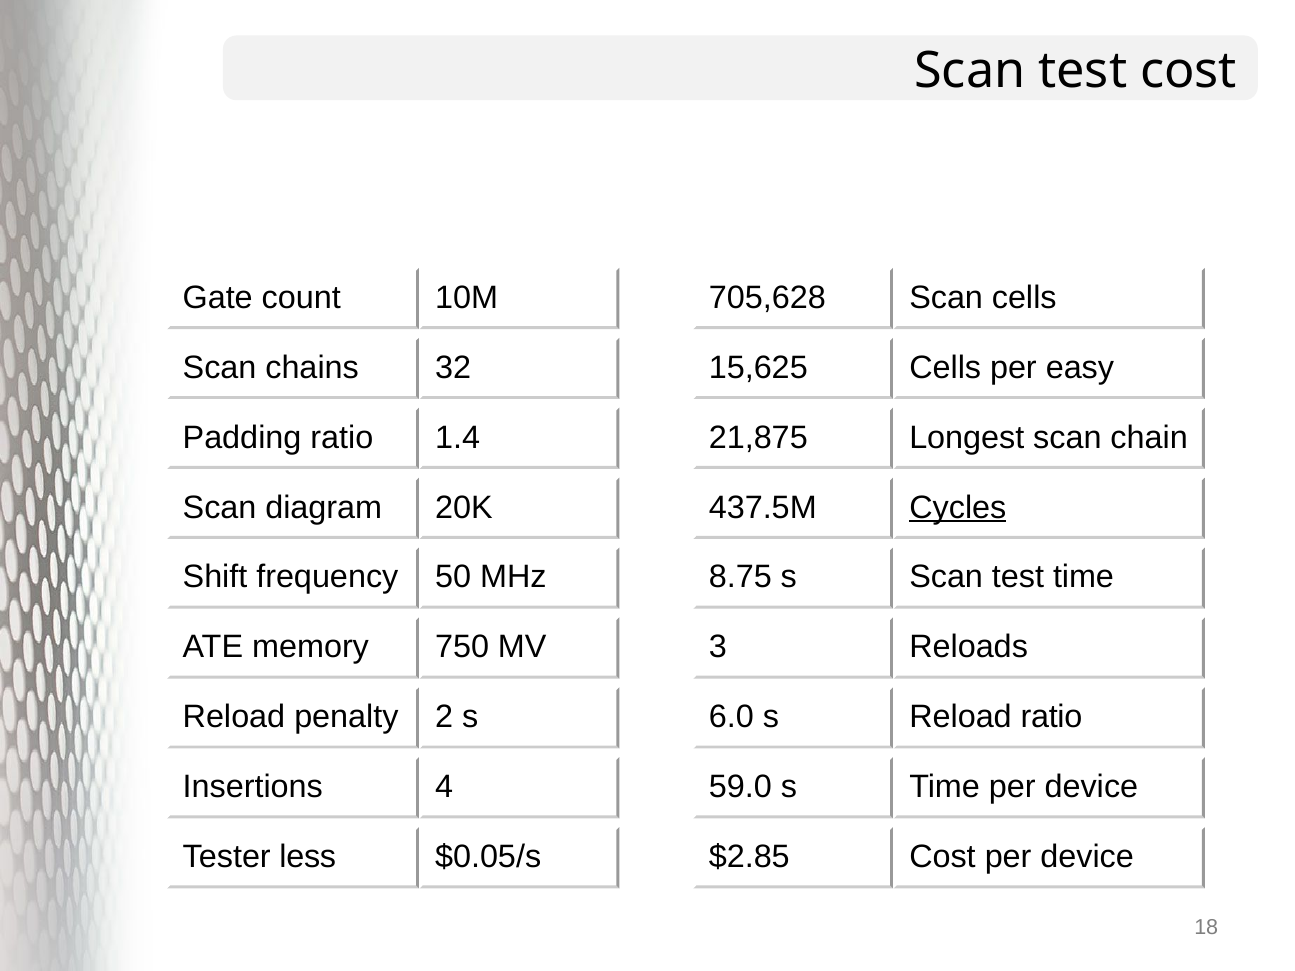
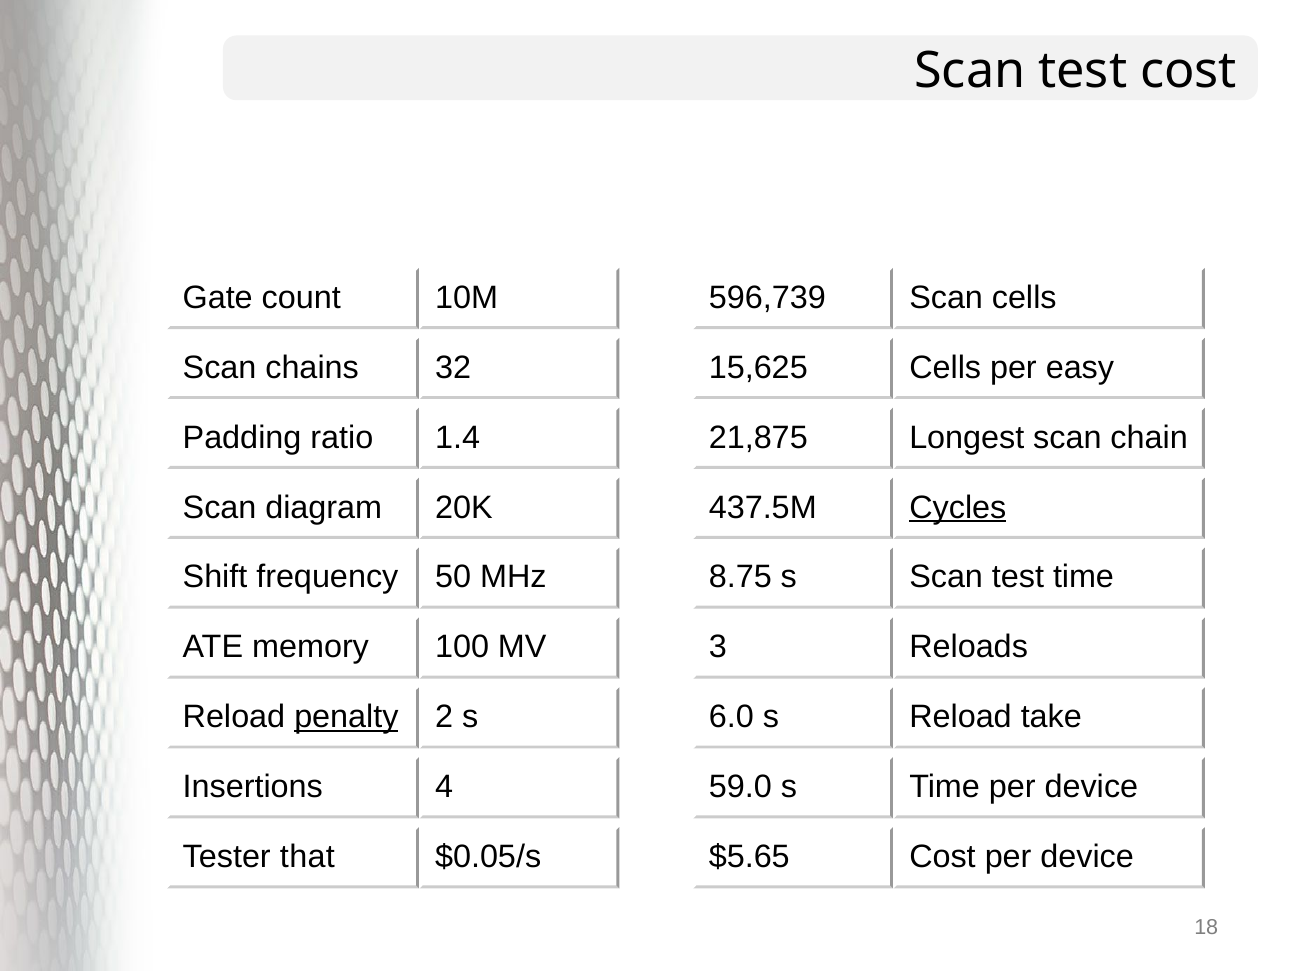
705,628: 705,628 -> 596,739 (767, 298)
750: 750 -> 100 (462, 647)
penalty underline: none -> present (346, 717)
Reload ratio: ratio -> take (1051, 717)
less: less -> that (307, 857)
$2.85: $2.85 -> $5.65 (749, 857)
